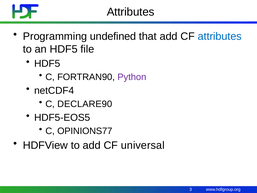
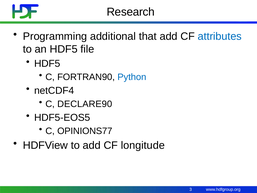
Attributes: Attributes -> Research (131, 12)
undefined: undefined -> additional (113, 36)
Python colour: purple -> blue (132, 77)
universal: universal -> longitude (143, 145)
